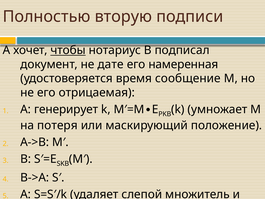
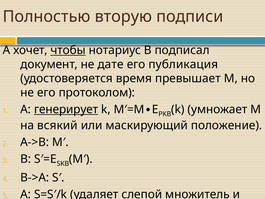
намеренная: намеренная -> публикация (183, 64)
сообщение: сообщение -> превышает (188, 78)
отрицаемая: отрицаемая -> протоколом (97, 93)
генерирует underline: none -> present (66, 109)
потеря: потеря -> всякий (57, 125)
